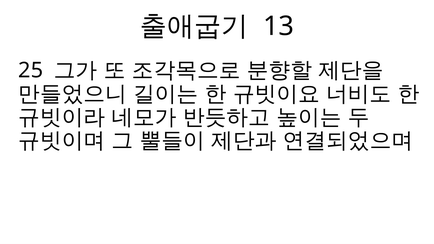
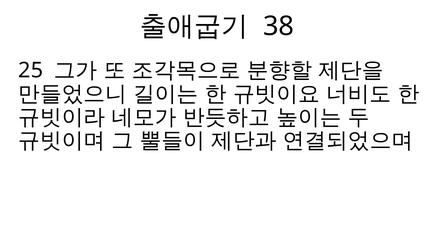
13: 13 -> 38 (279, 26)
